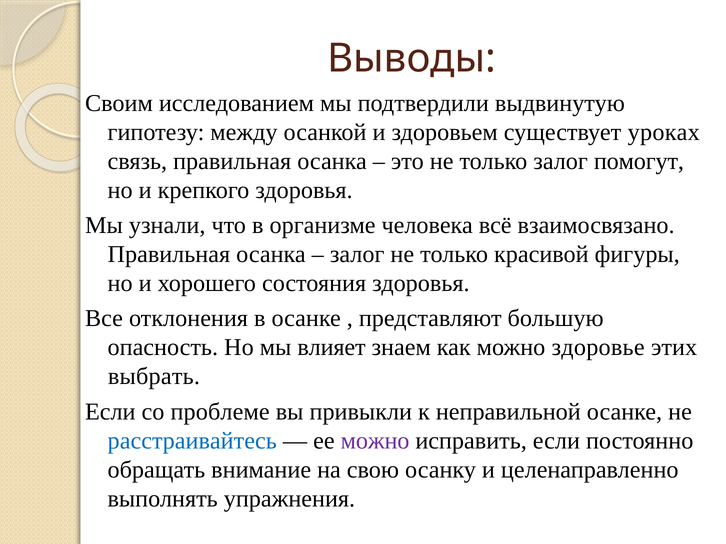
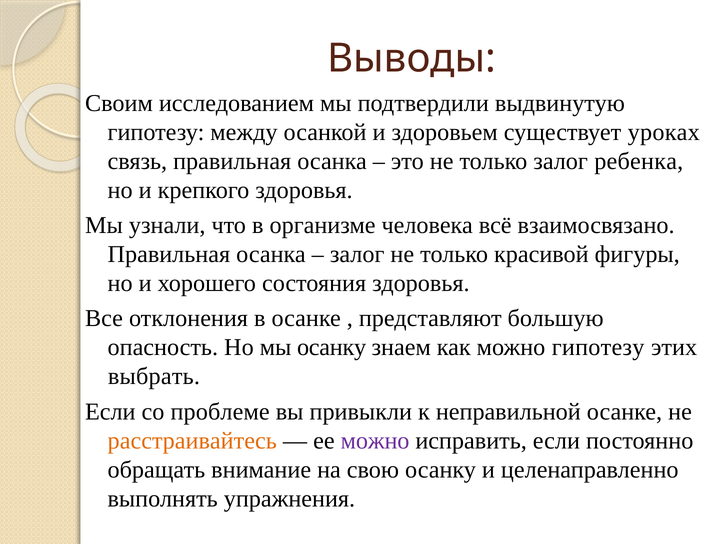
помогут: помогут -> ребенка (639, 161)
мы влияет: влияет -> осанку (332, 348)
можно здоровье: здоровье -> гипотезу (598, 348)
расстраивайтесь colour: blue -> orange (192, 441)
